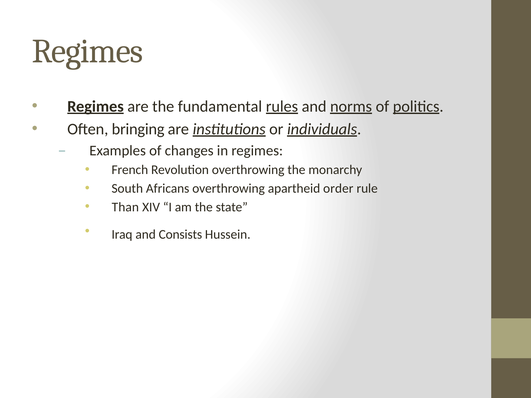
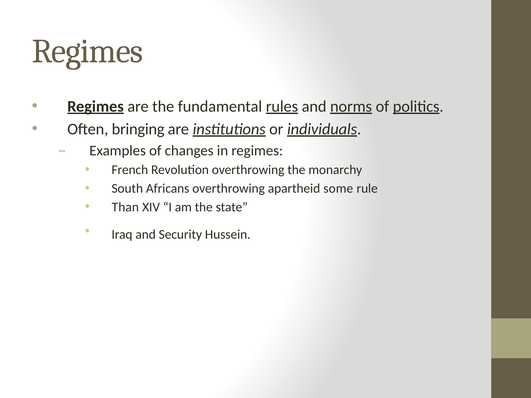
order: order -> some (338, 189)
Consists: Consists -> Security (180, 235)
